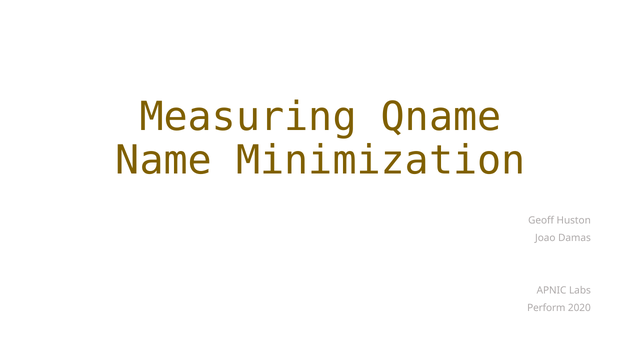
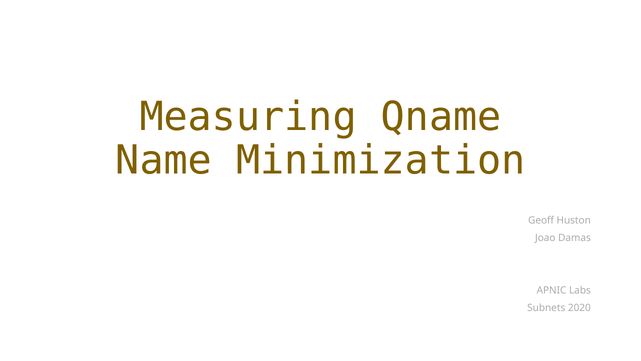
Perform: Perform -> Subnets (546, 307)
